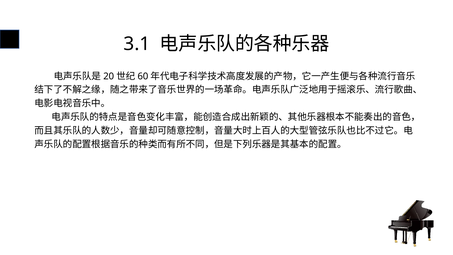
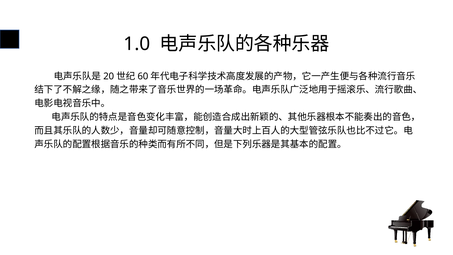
3.1: 3.1 -> 1.0 (137, 44)
